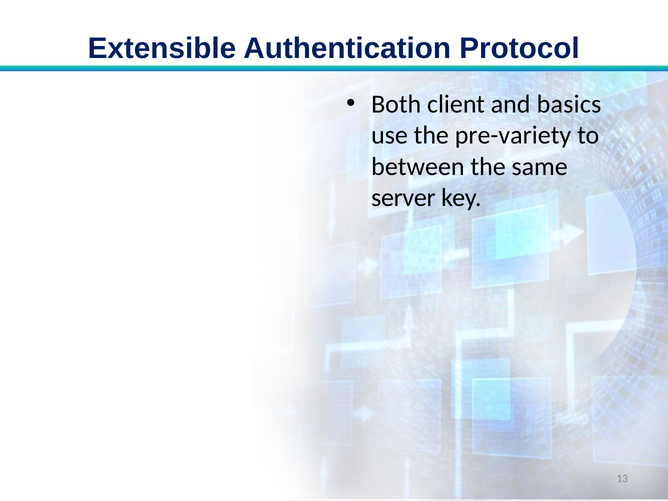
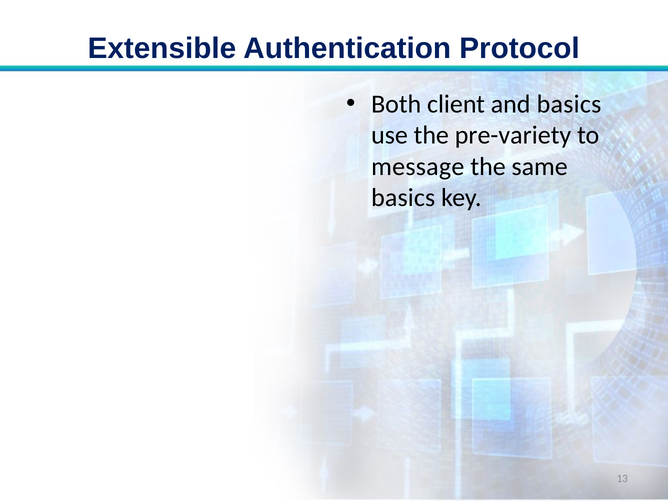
between: between -> message (418, 167)
server: server -> basics (403, 198)
